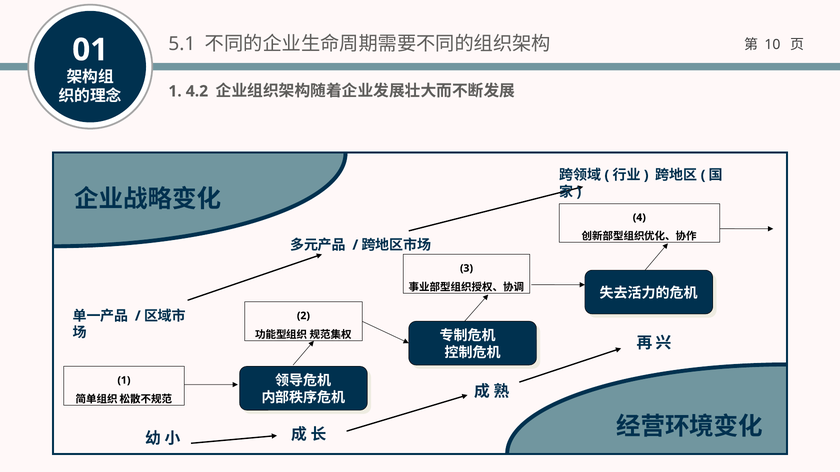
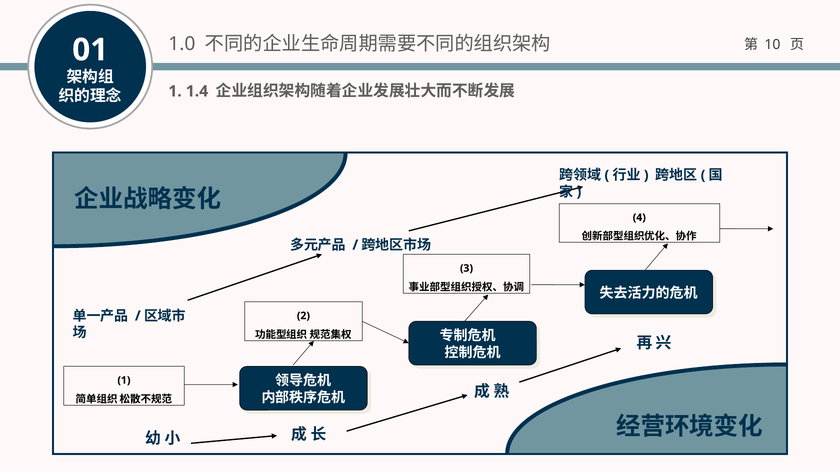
5.1: 5.1 -> 1.0 (182, 44)
4.2: 4.2 -> 1.4 (197, 91)
